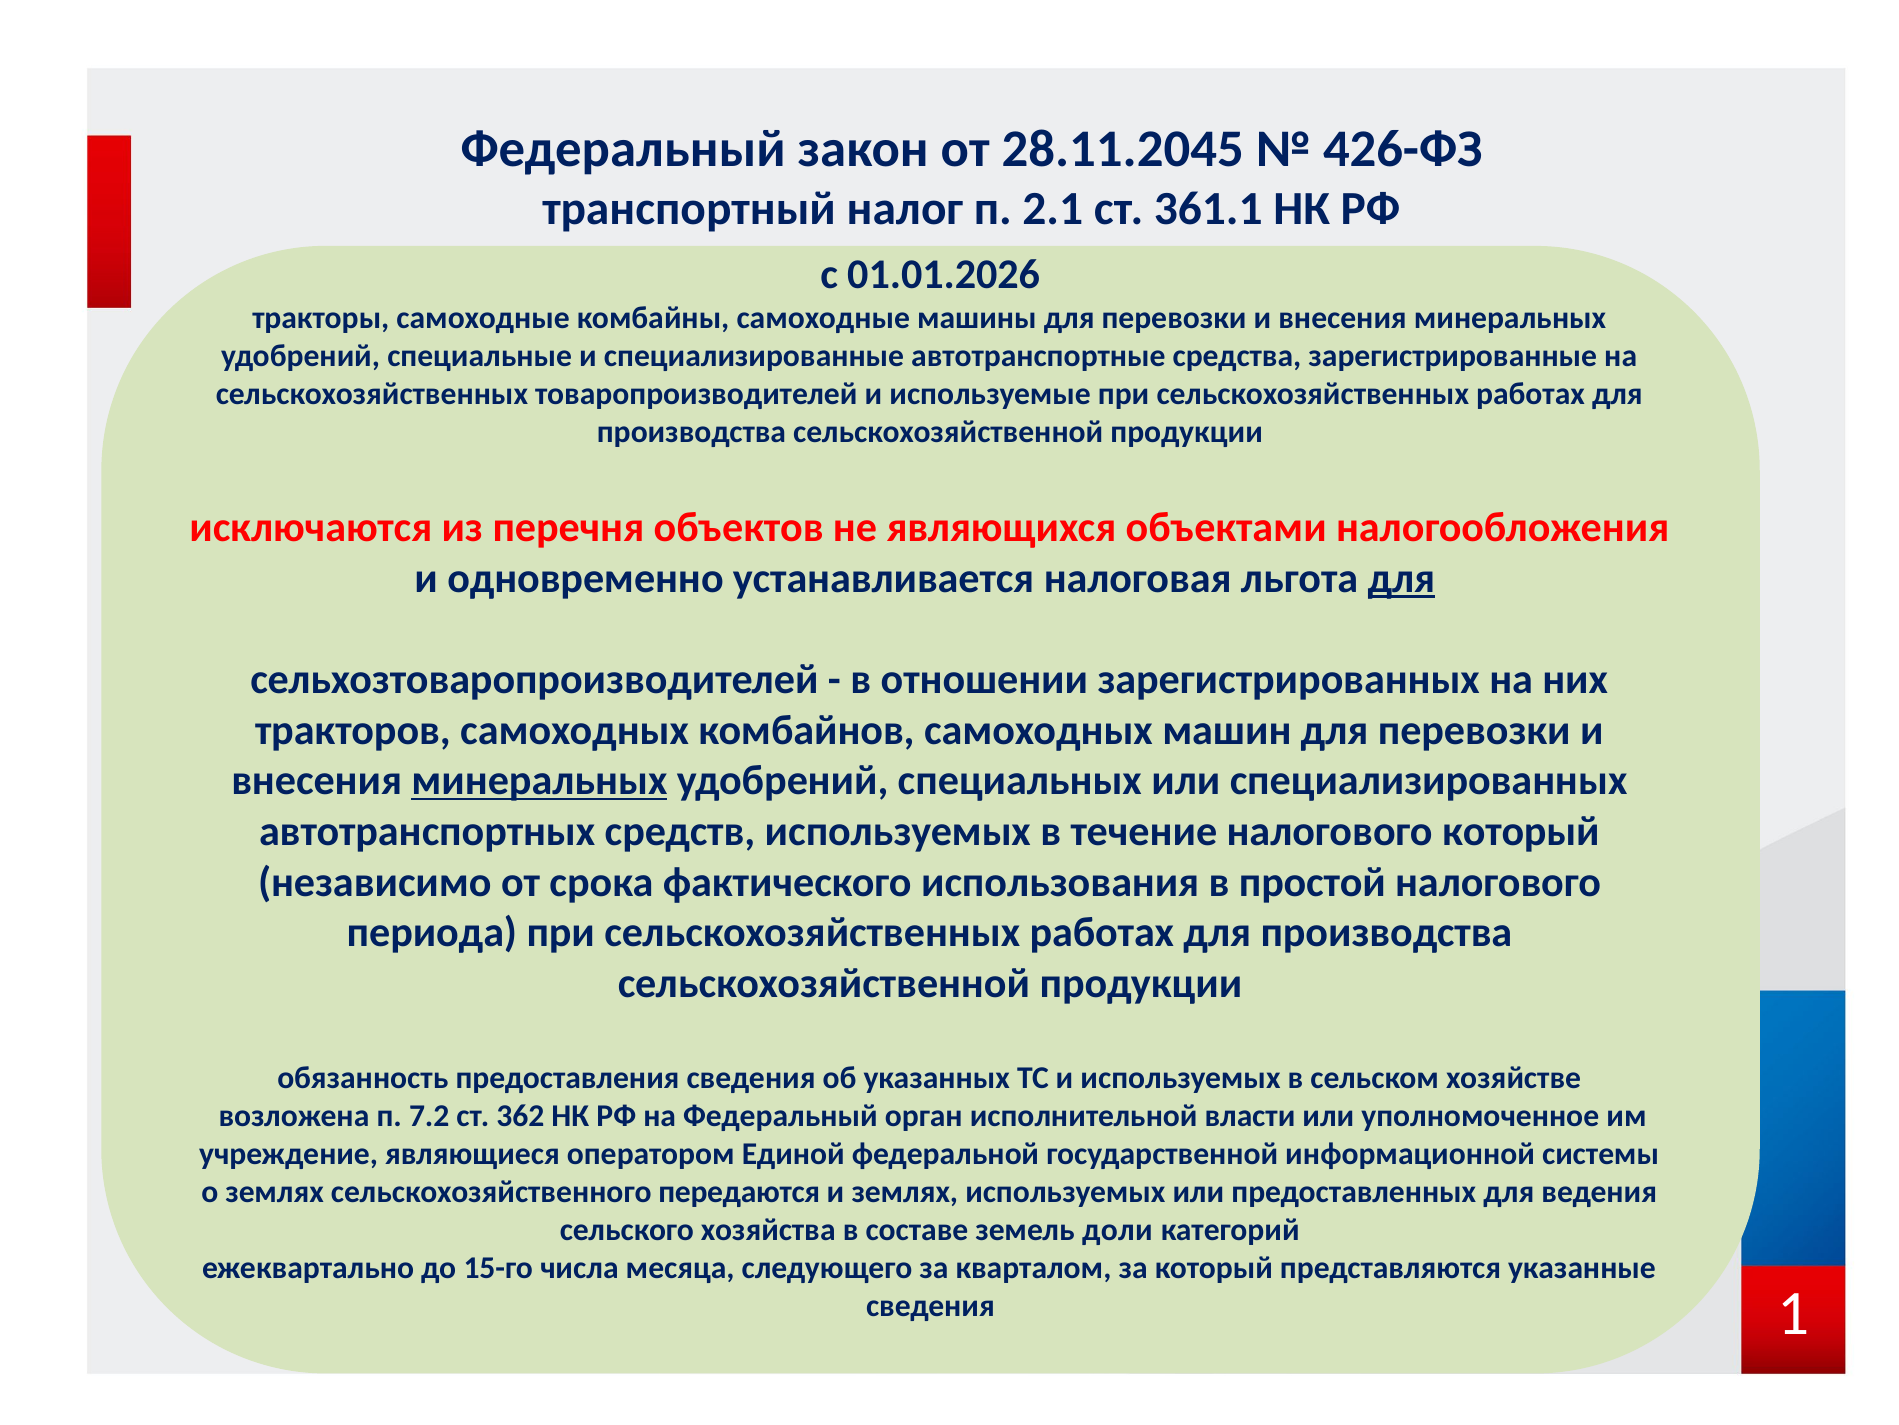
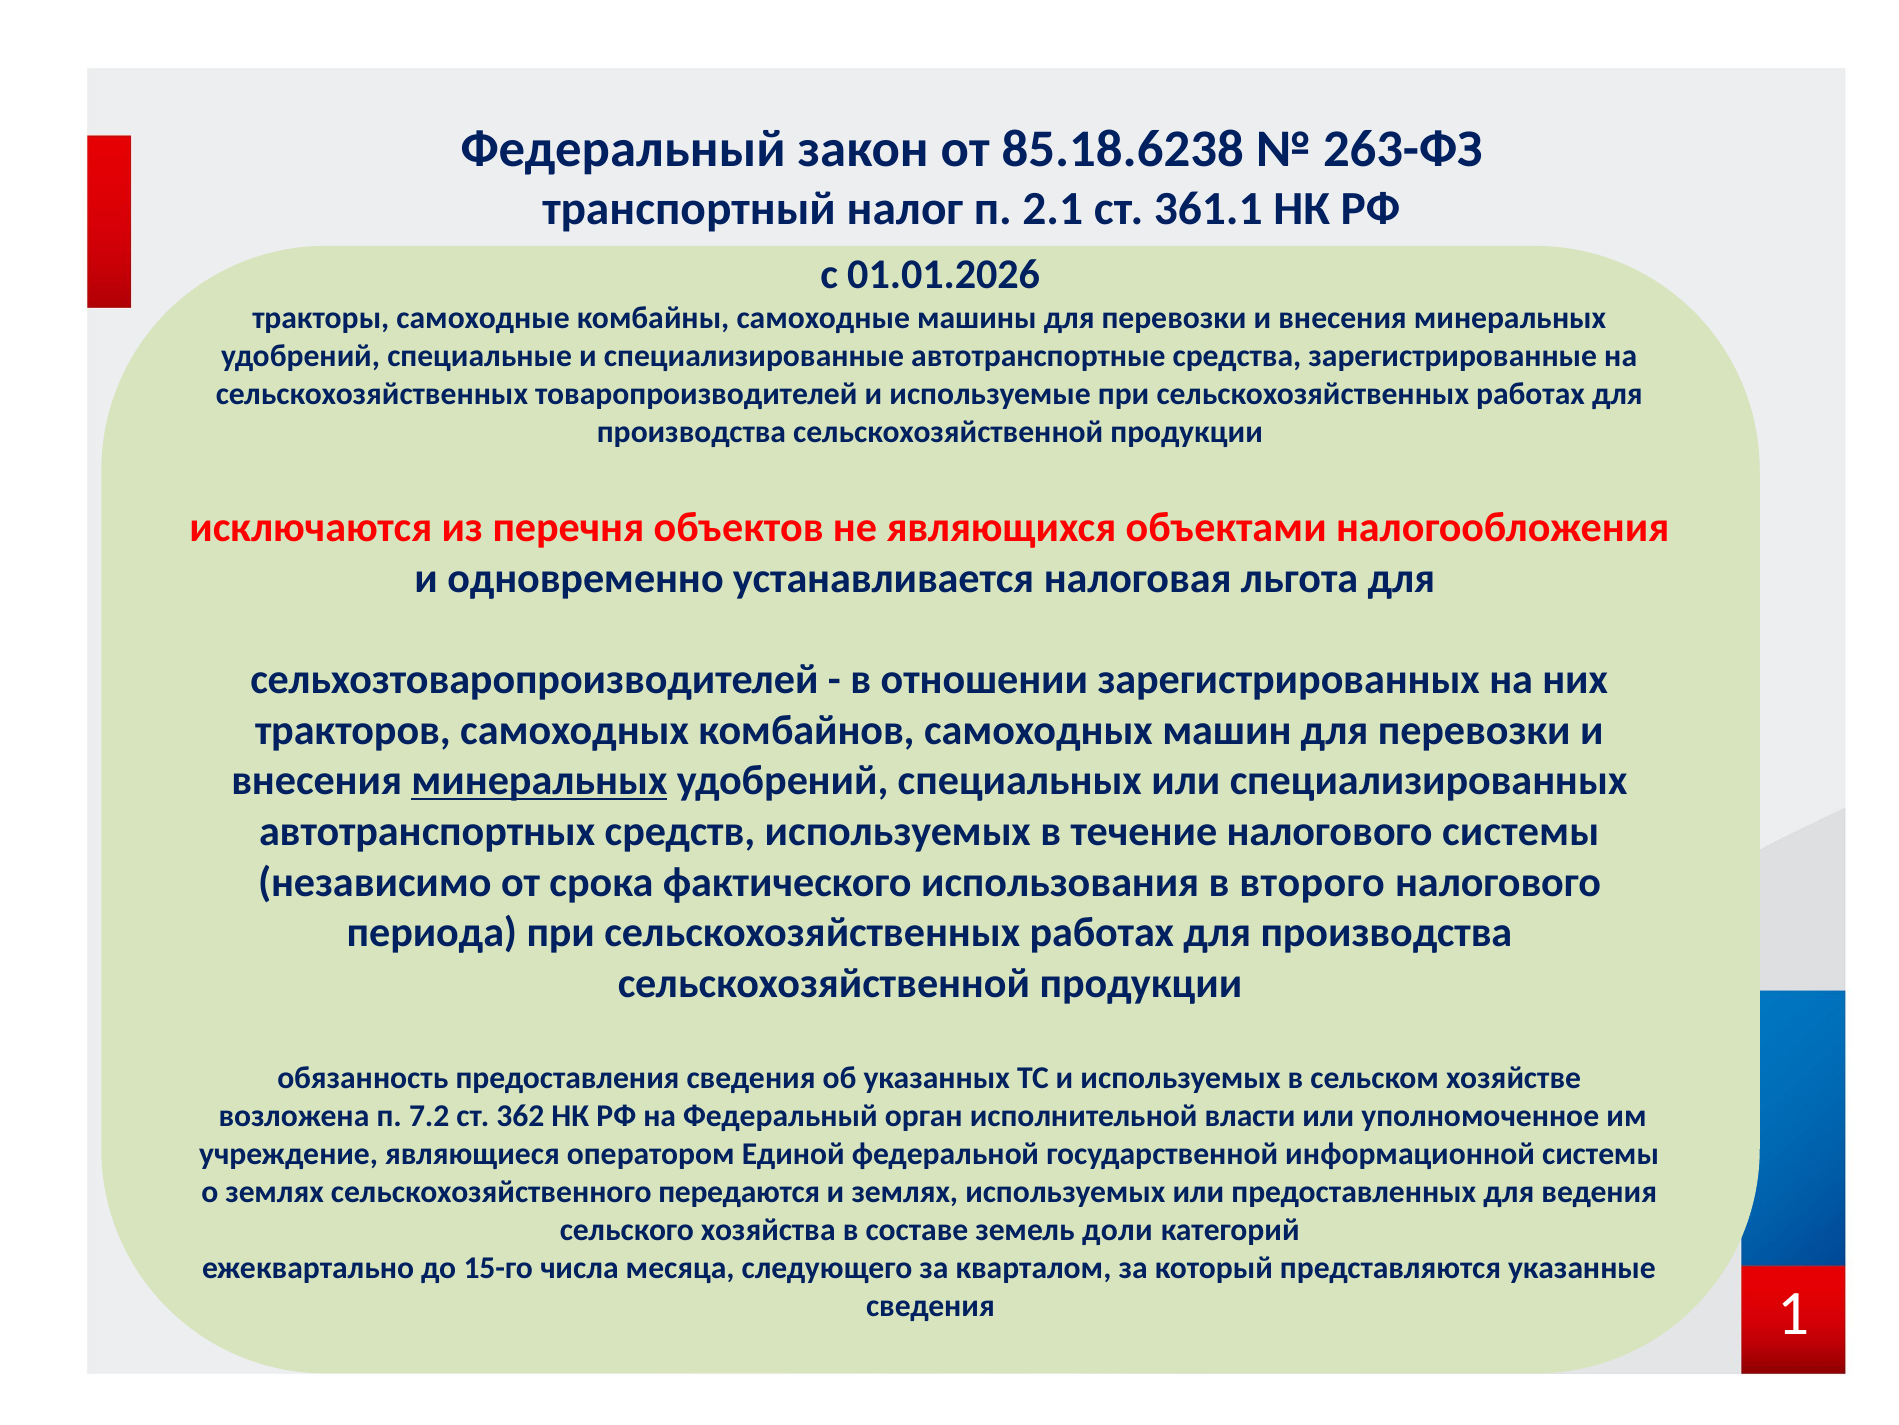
28.11.2045: 28.11.2045 -> 85.18.6238 (1123, 149)
426-ФЗ: 426-ФЗ -> 263-ФЗ (1403, 149)
для underline: present -> none (1401, 578)
налогового который: который -> системы (1521, 831)
простой: простой -> второго (1312, 882)
